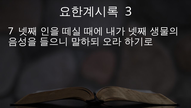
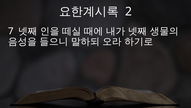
3: 3 -> 2 (129, 12)
